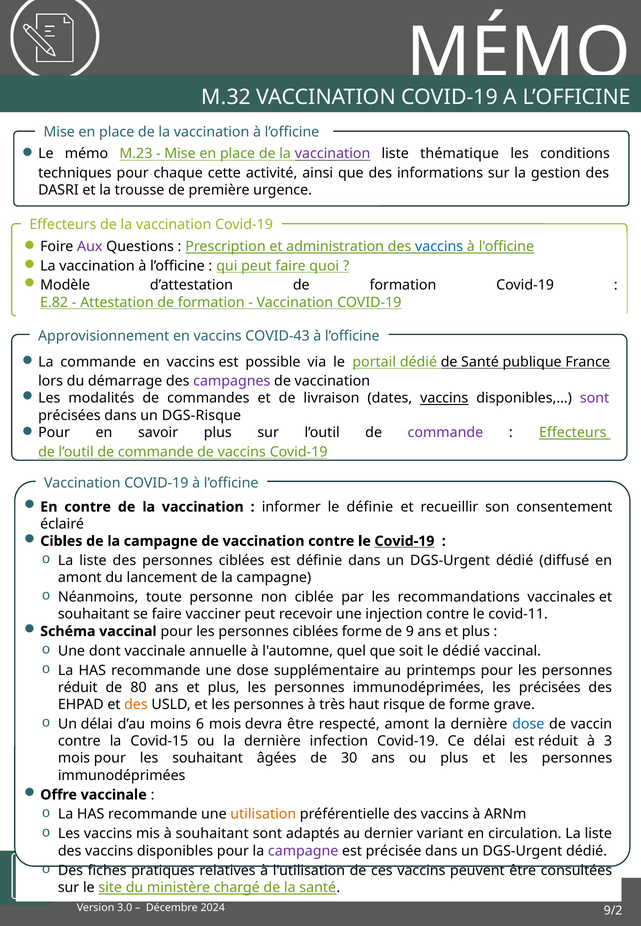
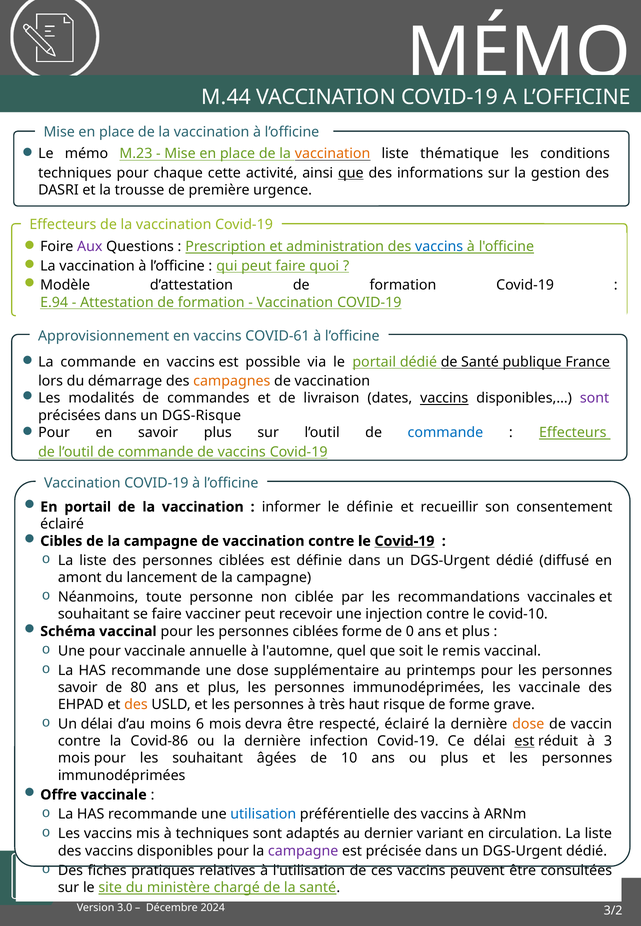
M.32: M.32 -> M.44 (226, 97)
vaccination colour: purple -> orange (333, 154)
que underline: none -> present (351, 173)
E.82: E.82 -> E.94 (54, 302)
COVID-43: COVID-43 -> COVID-61 (277, 336)
campagnes colour: purple -> orange (232, 381)
commande colour: purple -> blue (445, 432)
En contre: contre -> portail (88, 507)
covid-11: covid-11 -> covid-10 (518, 614)
9: 9 -> 0 (410, 631)
Une dont: dont -> pour (105, 651)
le dédié: dédié -> remis (461, 651)
réduit: réduit -> savoir (78, 687)
les précisées: précisées -> vaccinale (550, 687)
respecté amont: amont -> éclairé (407, 724)
dose colour: blue -> orange (528, 724)
Covid-15: Covid-15 -> Covid-86 (159, 741)
est underline: none -> present (524, 741)
30: 30 -> 10 (349, 758)
utilisation colour: orange -> blue (263, 814)
à souhaitant: souhaitant -> techniques (212, 834)
9/2: 9/2 -> 3/2 (613, 911)
